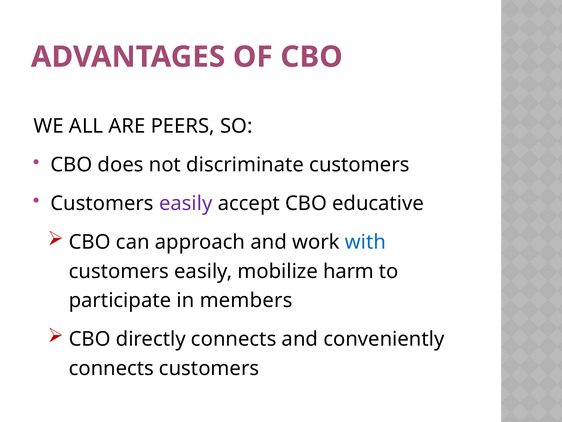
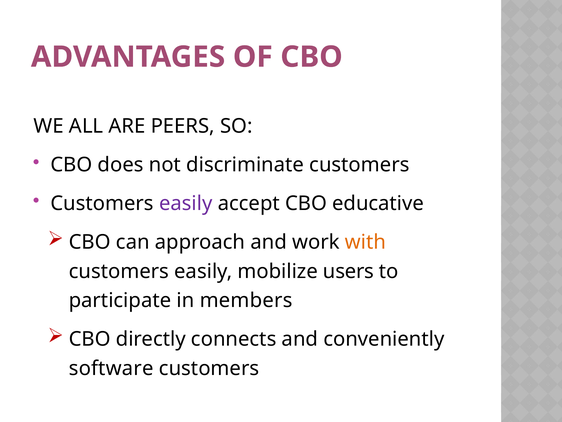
with colour: blue -> orange (365, 242)
harm: harm -> users (348, 271)
connects: connects -> software (111, 368)
